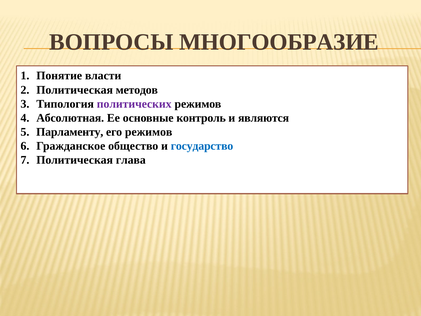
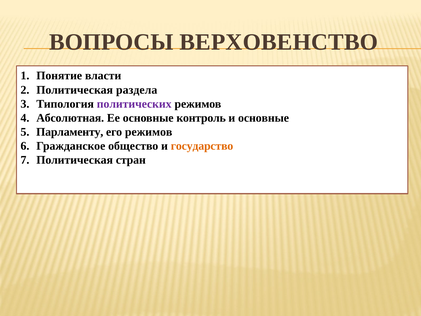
МНОГООБРАЗИЕ: МНОГООБРАЗИЕ -> ВЕРХОВЕНСТВО (279, 42)
методов: методов -> раздела (137, 90)
и являются: являются -> основные (264, 118)
государство colour: blue -> orange (202, 146)
глава: глава -> стран (131, 160)
